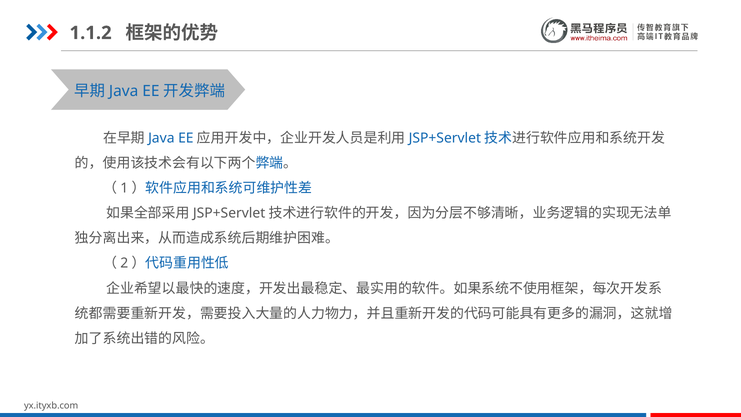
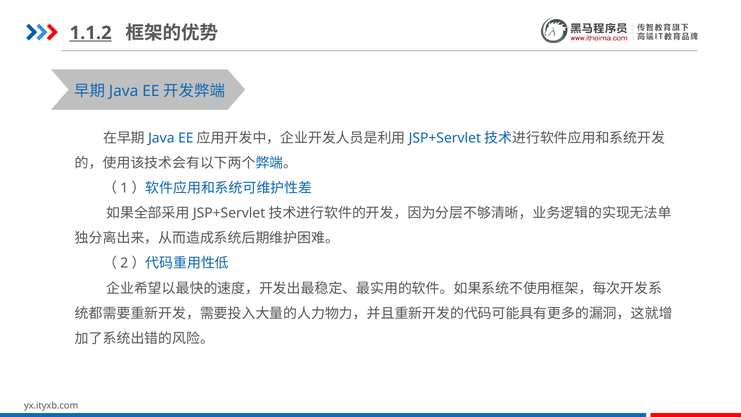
1.1.2 underline: none -> present (91, 33)
